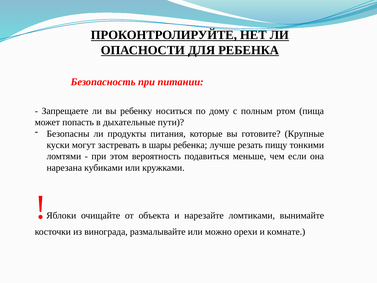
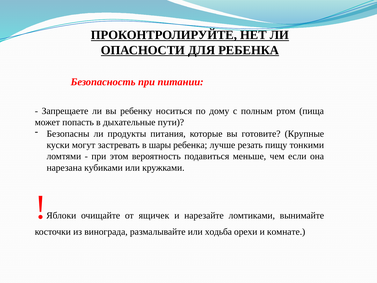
объекта: объекта -> ящичек (154, 215)
можно: можно -> ходьба (218, 232)
